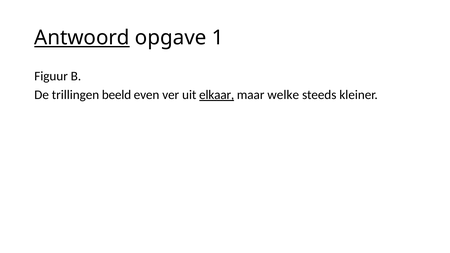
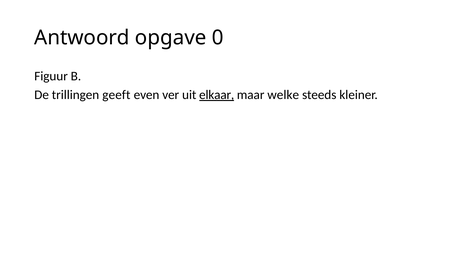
Antwoord underline: present -> none (82, 38)
1: 1 -> 0 (218, 38)
beeld: beeld -> geeft (116, 95)
